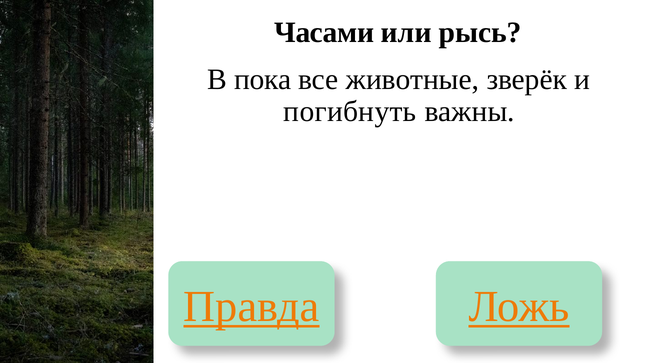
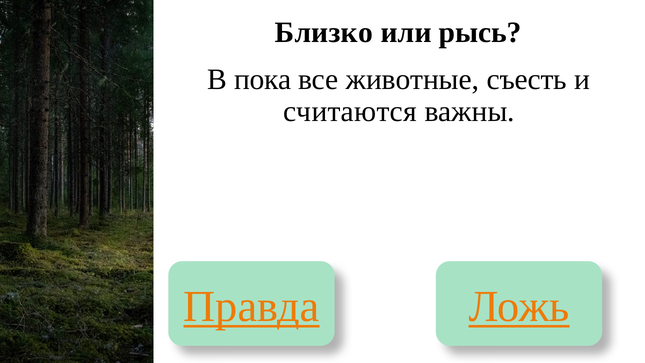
Часами: Часами -> Близко (324, 33)
зверёк: зверёк -> съесть (527, 80)
погибнуть: погибнуть -> считаются (350, 112)
